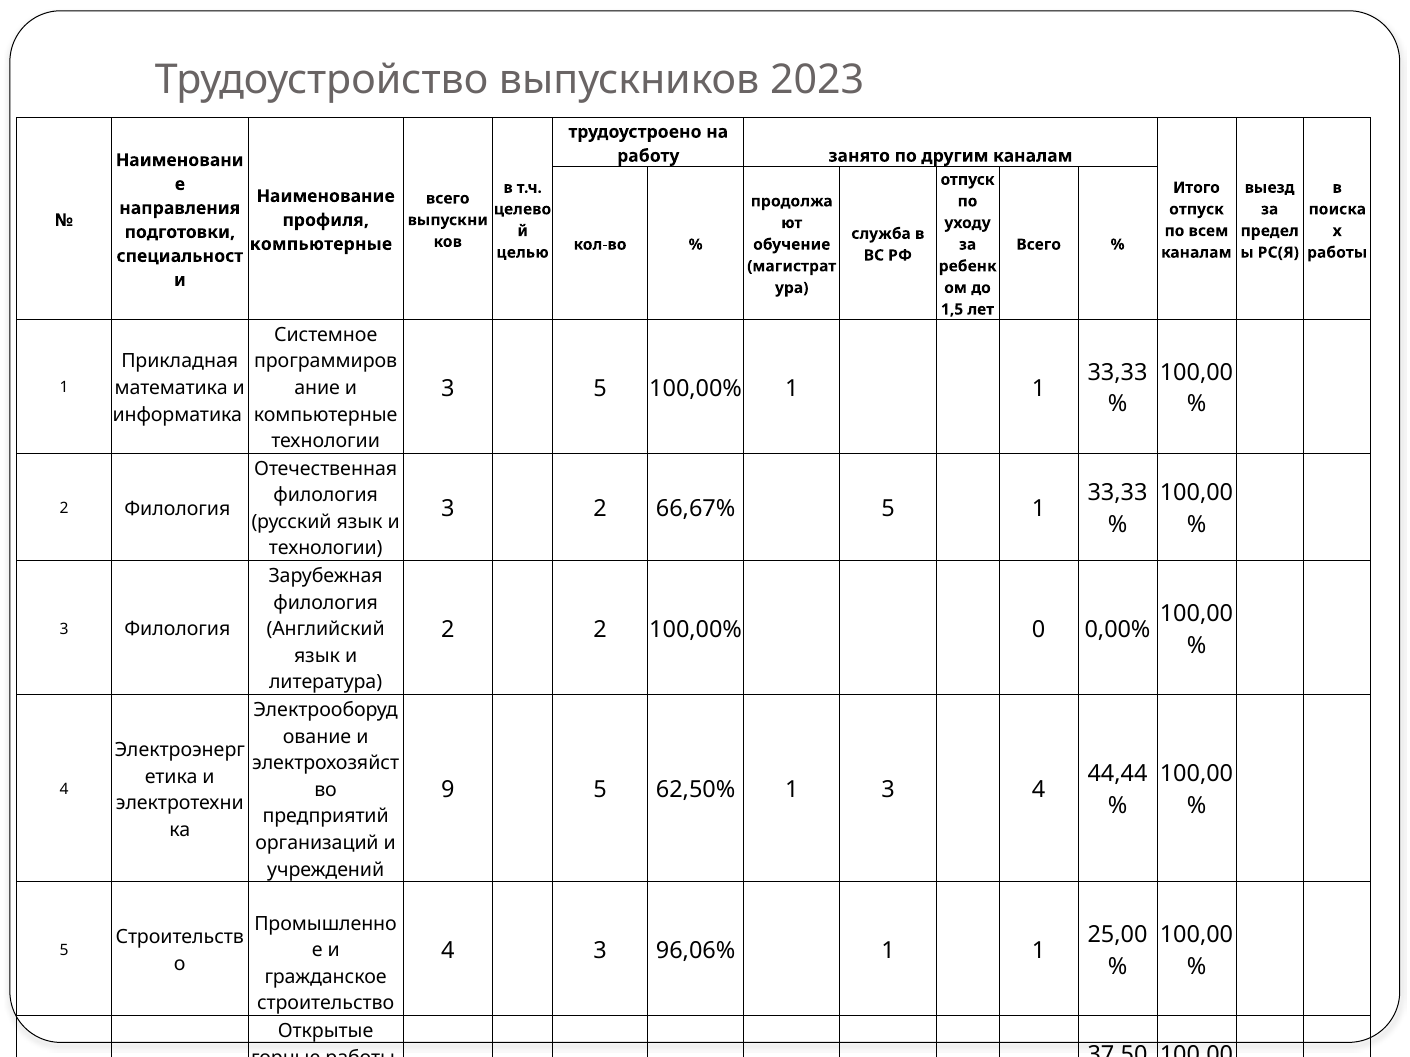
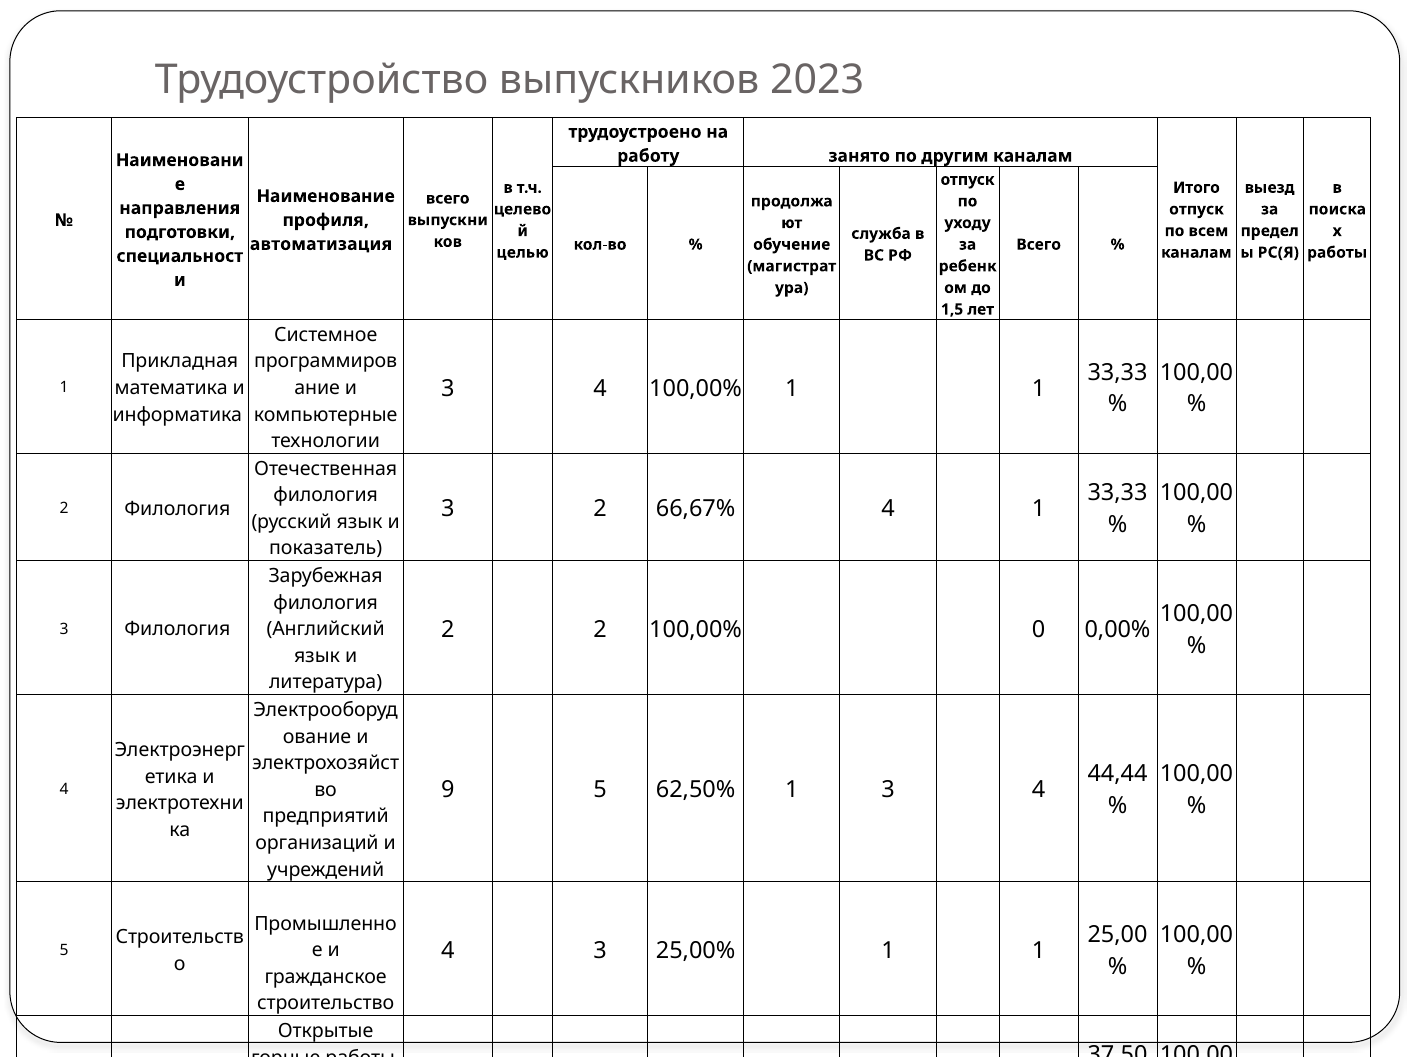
компьютерные: компьютерные -> автоматизация (321, 244)
5: 5 -> 4 (600, 388)
66,67% 5: 5 -> 4 (888, 509)
технологии: технологии -> показатель (326, 549)
96,06%: 96,06% -> 25,00% (696, 951)
